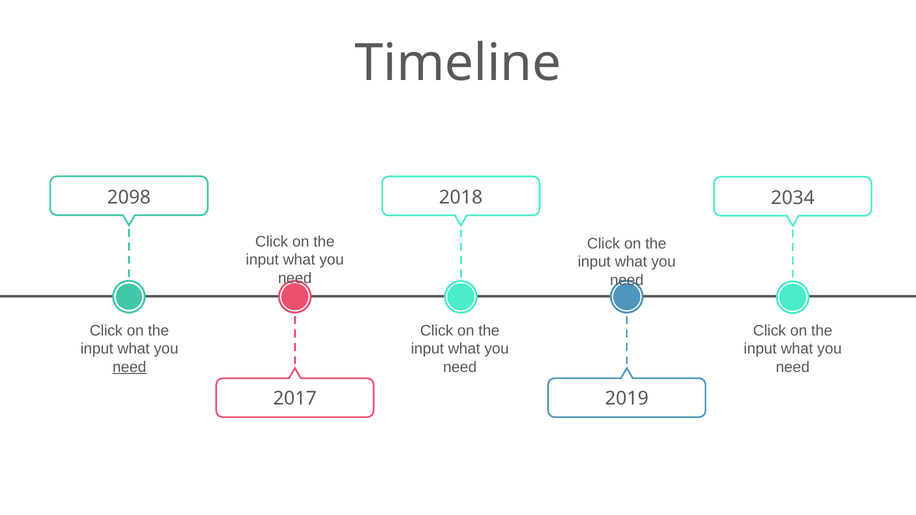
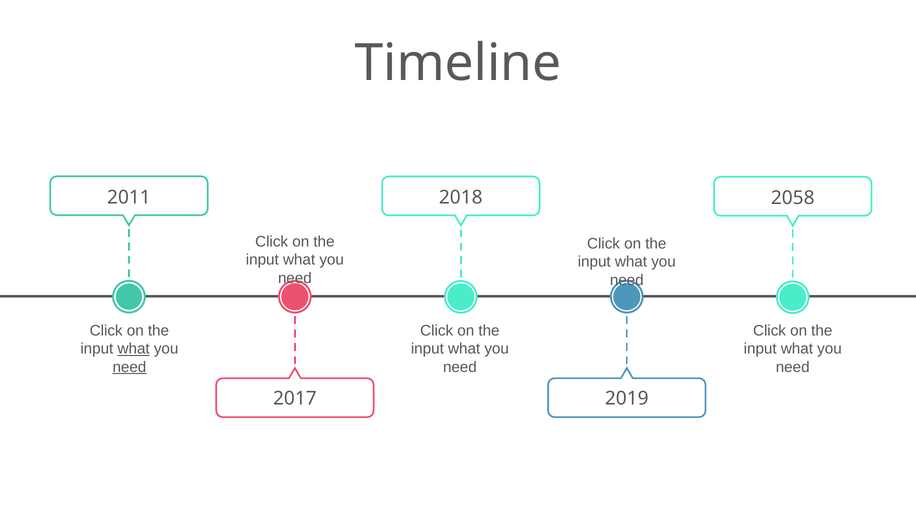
2098: 2098 -> 2011 (129, 197)
2034: 2034 -> 2058 (793, 198)
what underline: none -> present (134, 349)
